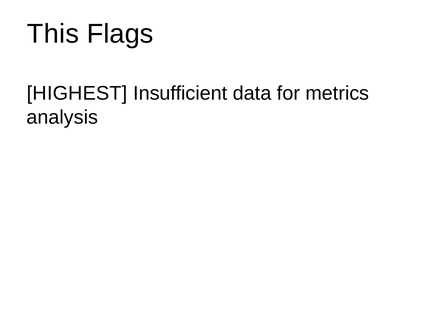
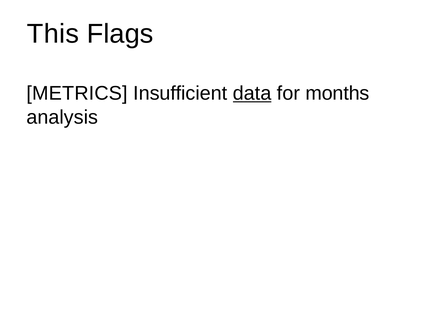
HIGHEST: HIGHEST -> METRICS (77, 93)
data underline: none -> present (252, 93)
metrics: metrics -> months (337, 93)
